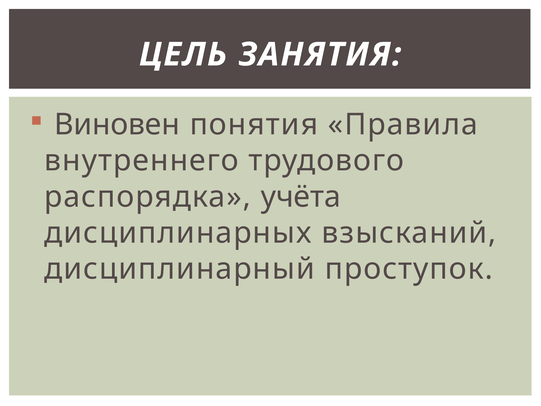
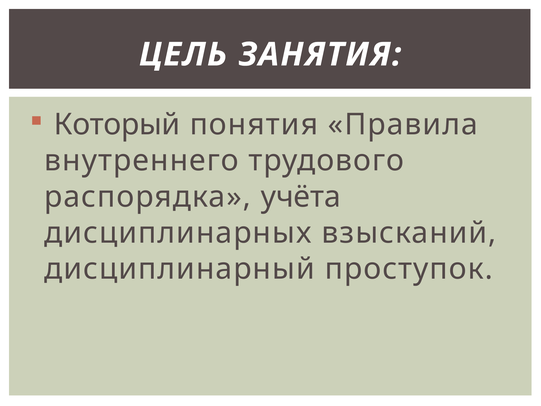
Виновен: Виновен -> Который (117, 125)
